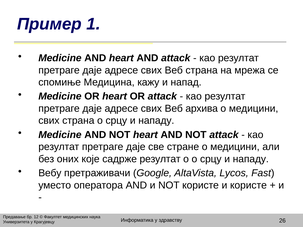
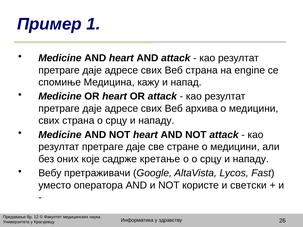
мрежа: мрежа -> engine (250, 70)
садрже резултат: резултат -> кретање (160, 159)
и користе: користе -> светски (248, 185)
